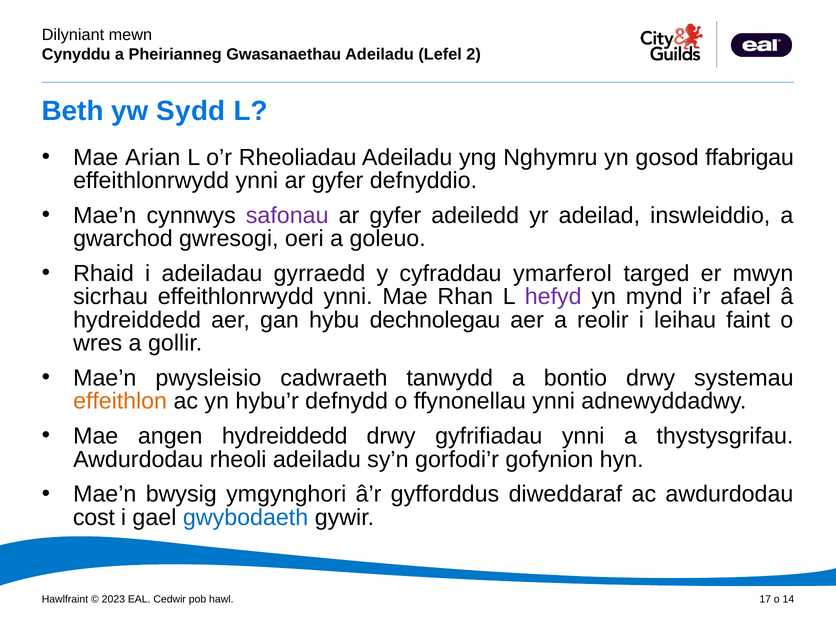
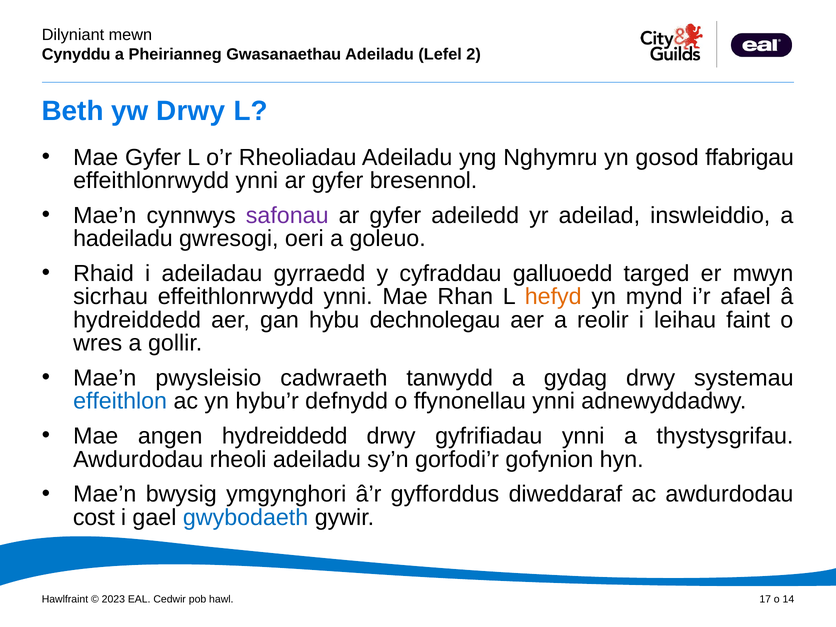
yw Sydd: Sydd -> Drwy (191, 111)
Mae Arian: Arian -> Gyfer (153, 157)
defnyddio: defnyddio -> bresennol (424, 181)
gwarchod: gwarchod -> hadeiladu (123, 239)
ymarferol: ymarferol -> galluoedd (563, 274)
hefyd colour: purple -> orange (553, 297)
bontio: bontio -> gydag (576, 378)
effeithlon colour: orange -> blue (120, 401)
